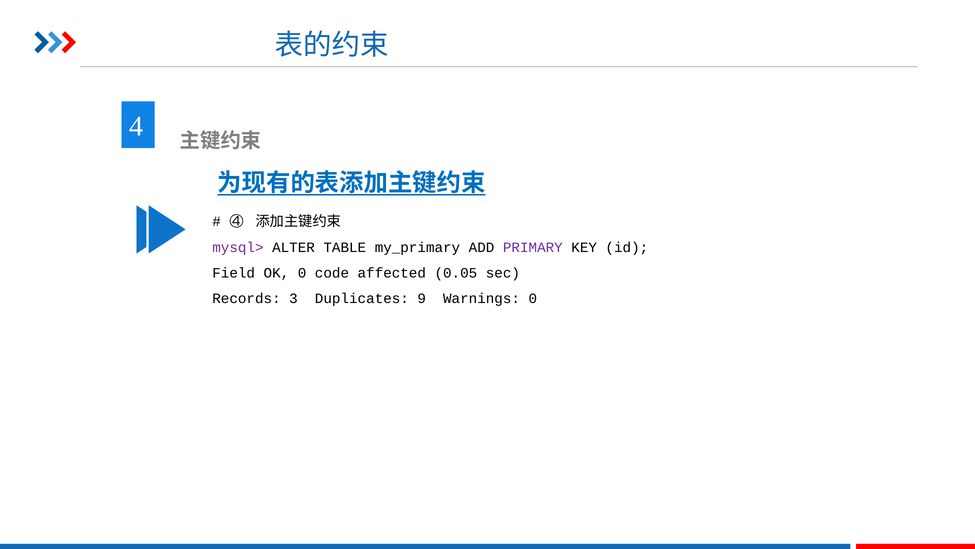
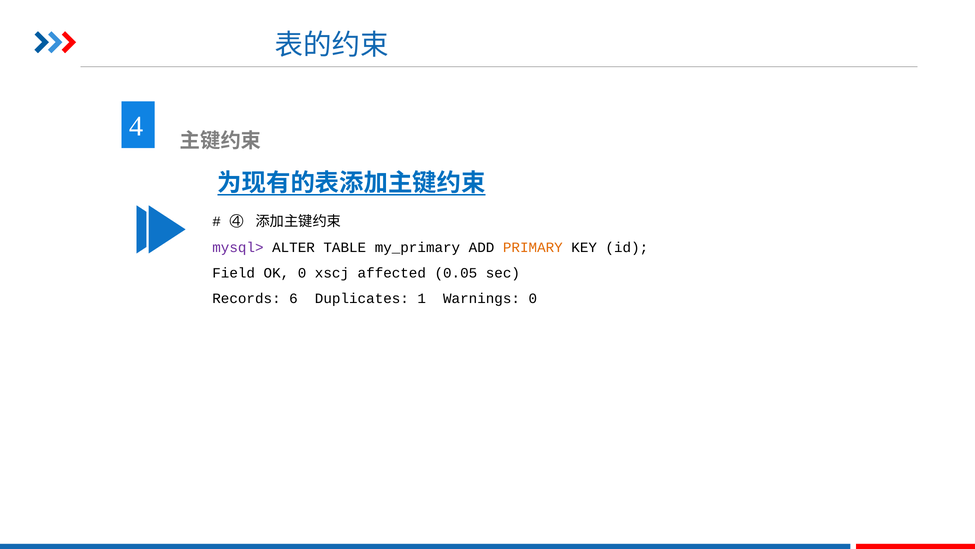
PRIMARY colour: purple -> orange (533, 247)
code: code -> xscj (332, 273)
3: 3 -> 6 (293, 298)
9: 9 -> 1 (422, 298)
